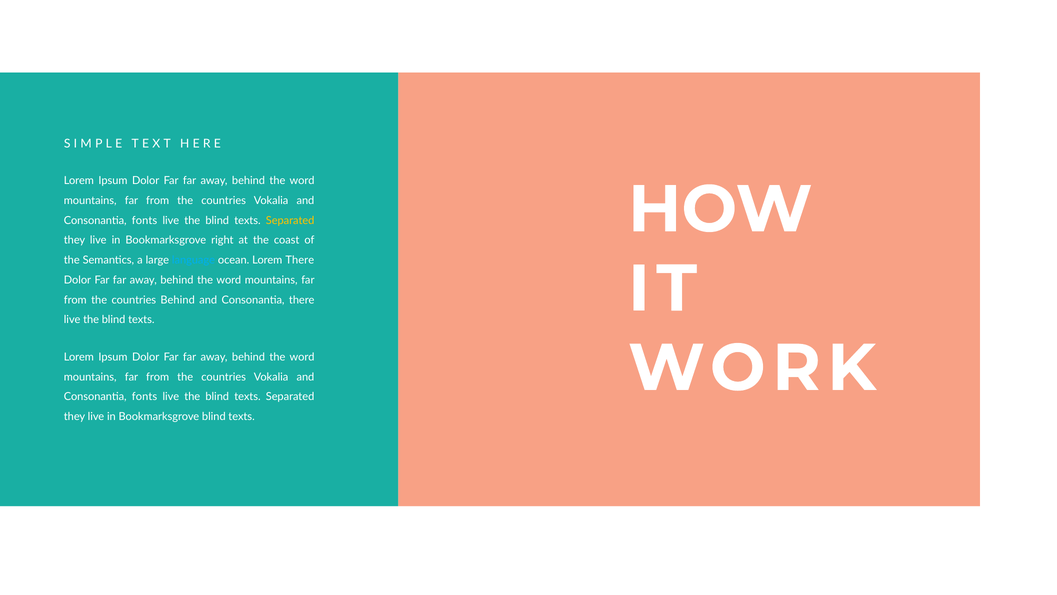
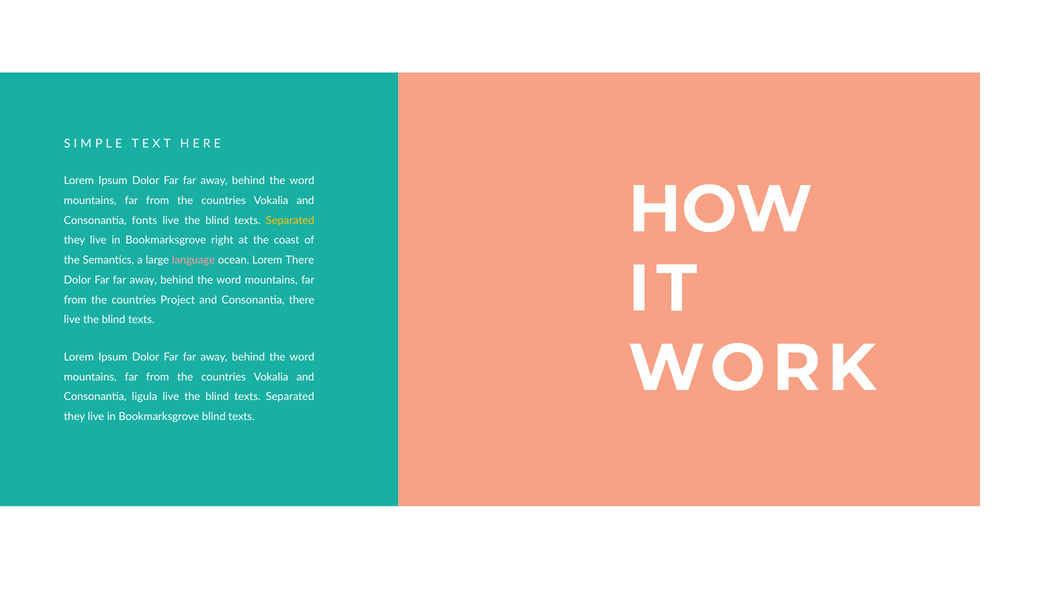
language colour: light blue -> pink (193, 260)
countries Behind: Behind -> Project (178, 300)
fonts: fonts -> ligula (145, 396)
